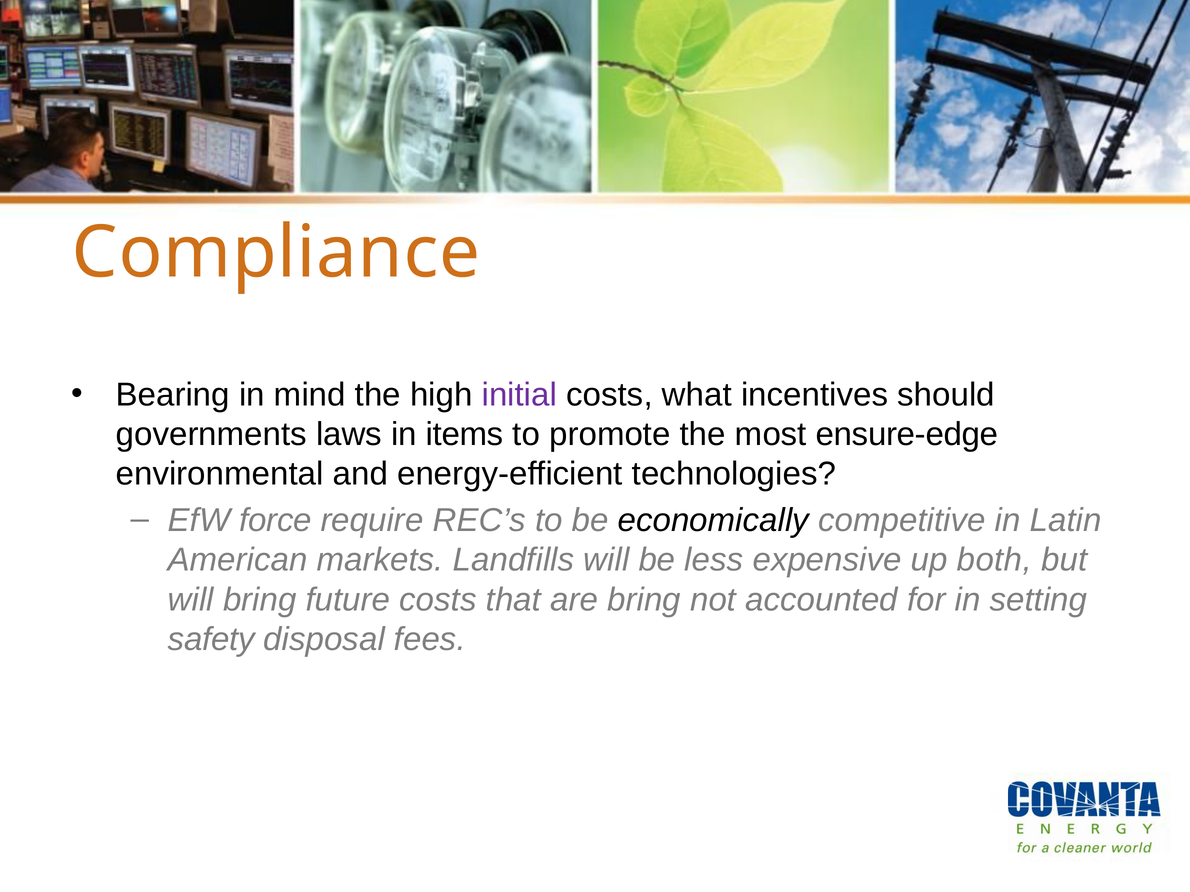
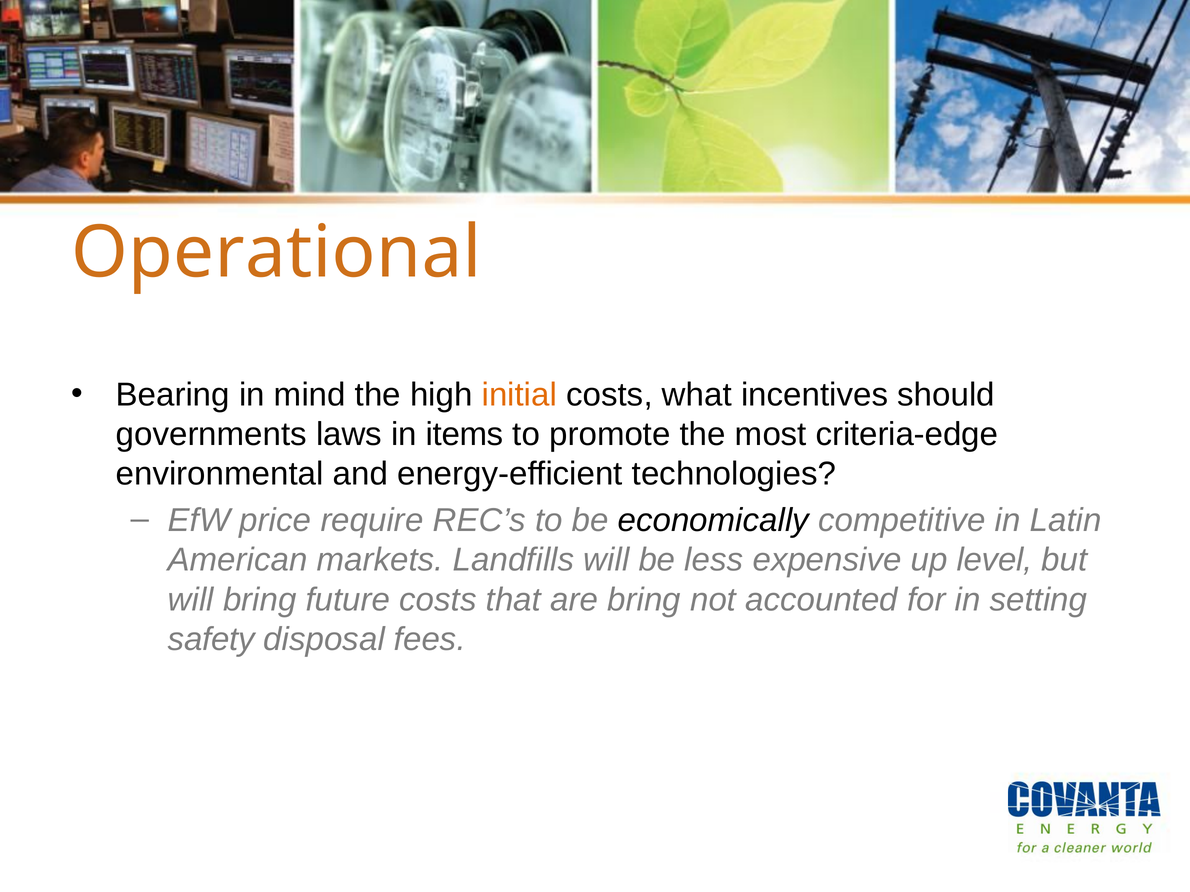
Compliance: Compliance -> Operational (276, 253)
initial colour: purple -> orange (519, 395)
ensure-edge: ensure-edge -> criteria-edge (907, 435)
force: force -> price (275, 521)
both: both -> level (995, 560)
